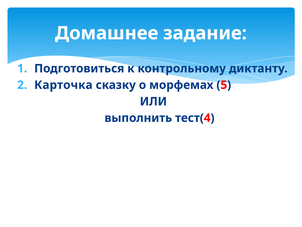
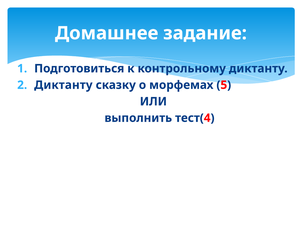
Карточка: Карточка -> Диктанту (63, 85)
